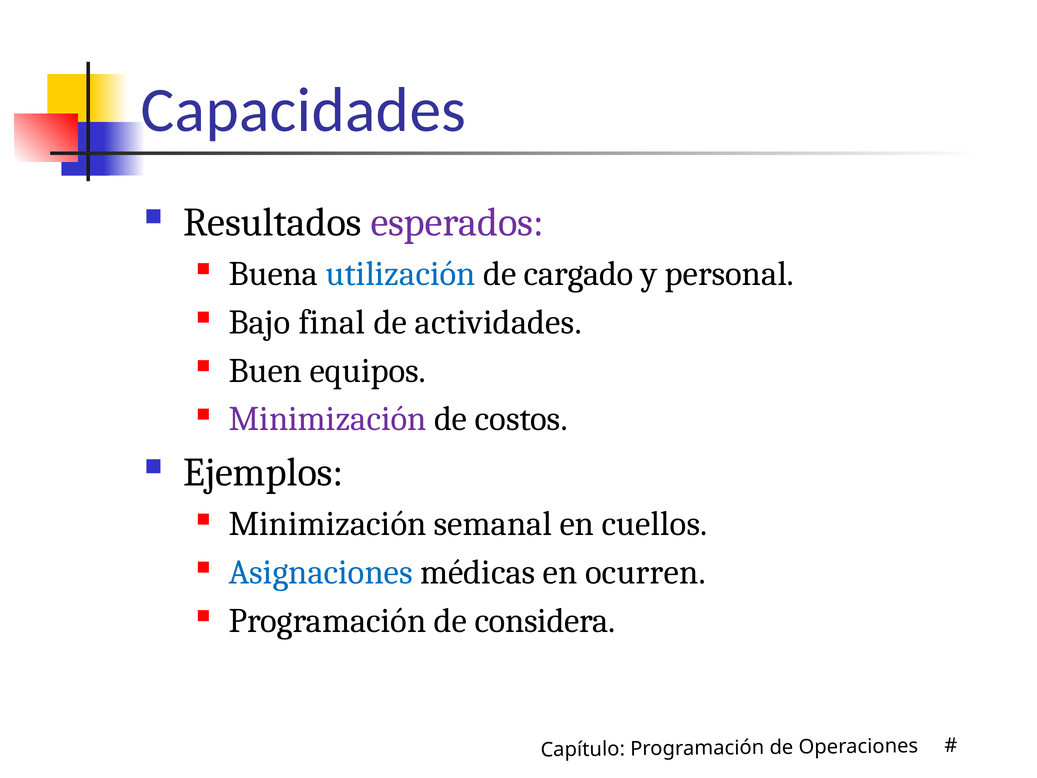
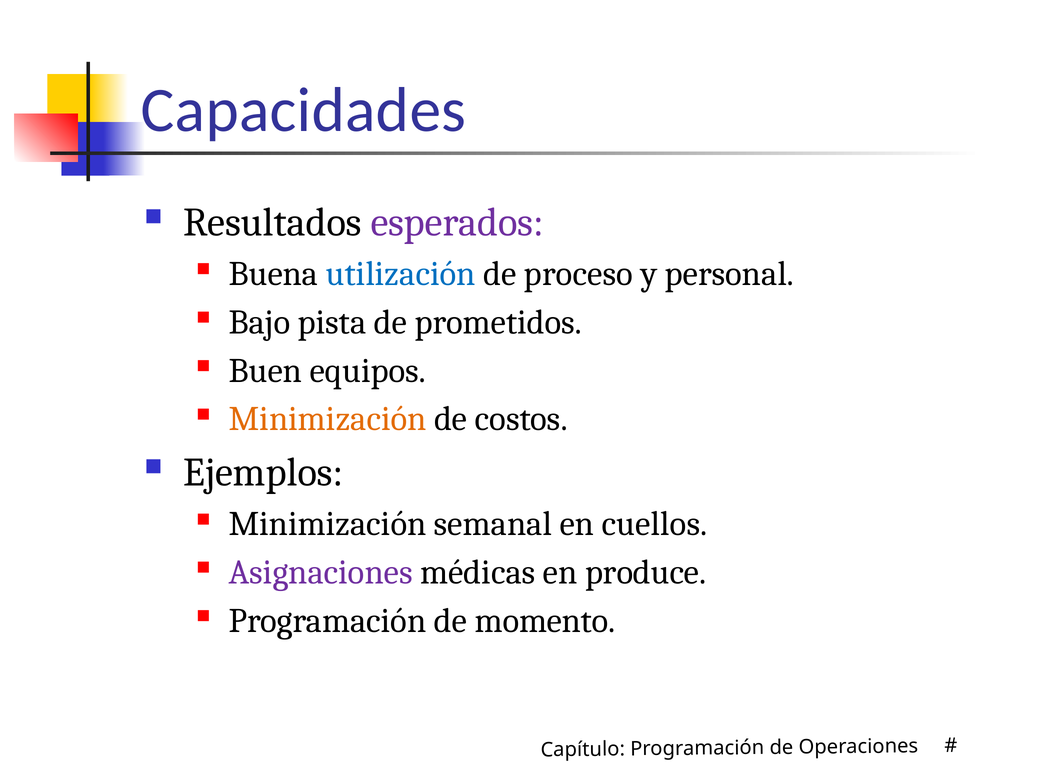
cargado: cargado -> proceso (578, 274)
final: final -> pista (332, 322)
actividades: actividades -> prometidos (498, 322)
Minimización colour: purple -> orange (328, 419)
Asignaciones colour: blue -> purple (321, 572)
ocurren: ocurren -> produce (646, 572)
considera: considera -> momento (545, 621)
